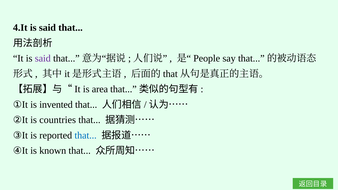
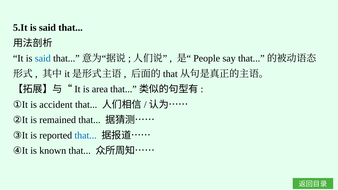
4.It: 4.It -> 5.It (20, 28)
said colour: purple -> blue (43, 59)
invented: invented -> accident (56, 105)
countries: countries -> remained (58, 120)
